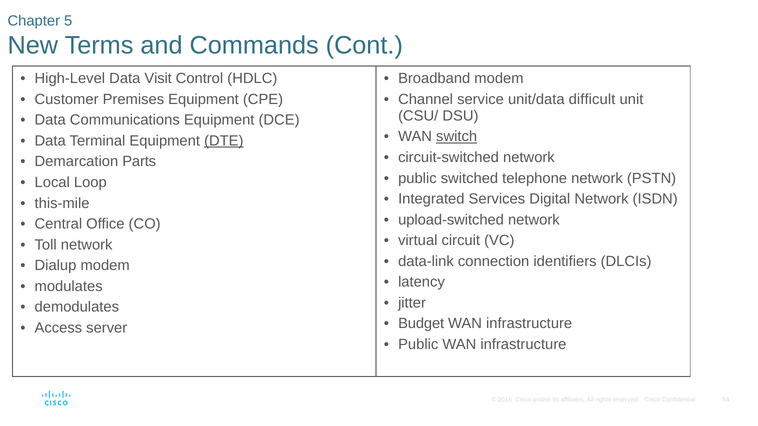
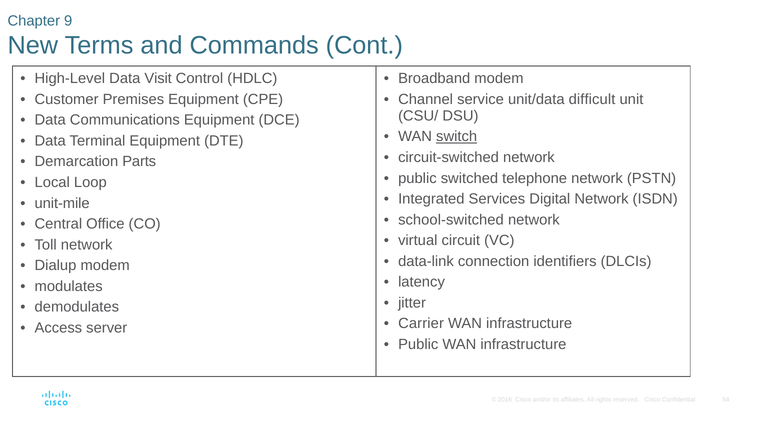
5: 5 -> 9 (68, 21)
DTE underline: present -> none (224, 141)
this-mile: this-mile -> unit-mile (62, 203)
upload-switched: upload-switched -> school-switched (451, 220)
Budget: Budget -> Carrier (421, 324)
